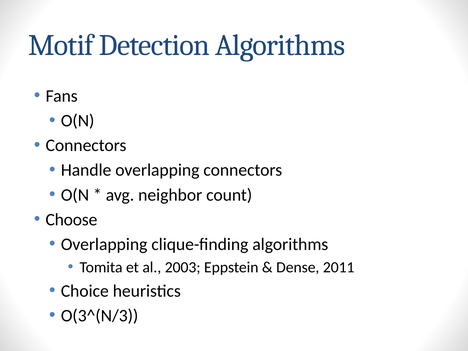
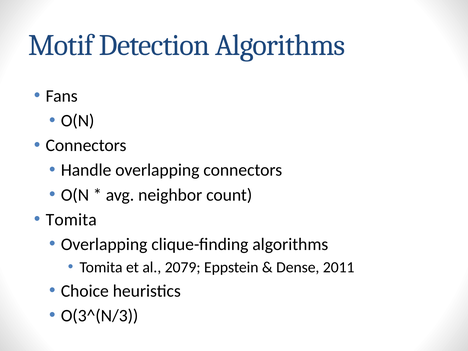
Choose: Choose -> Tomita (71, 220)
2003: 2003 -> 2079 (183, 267)
